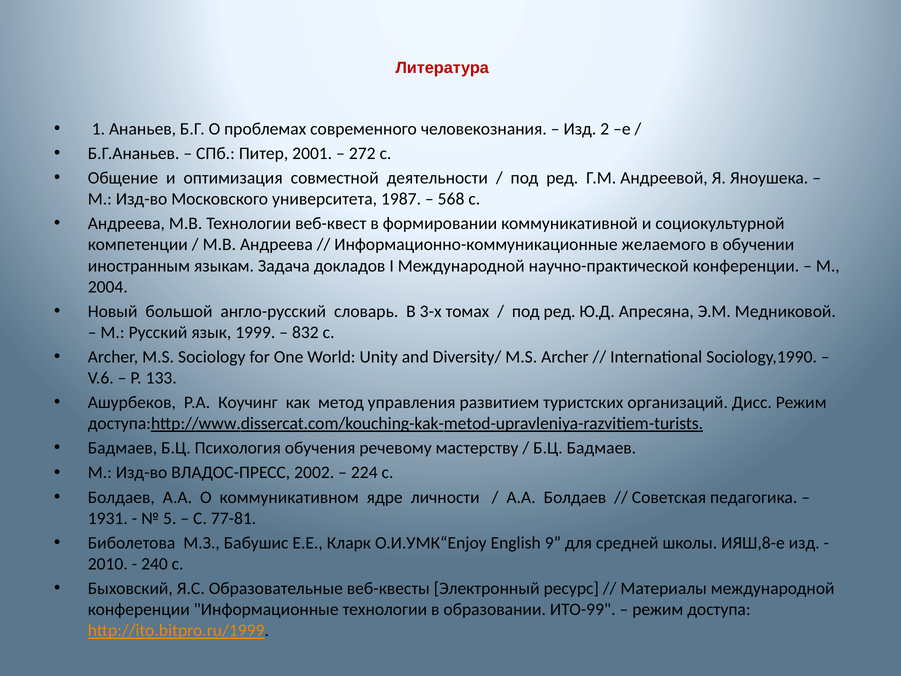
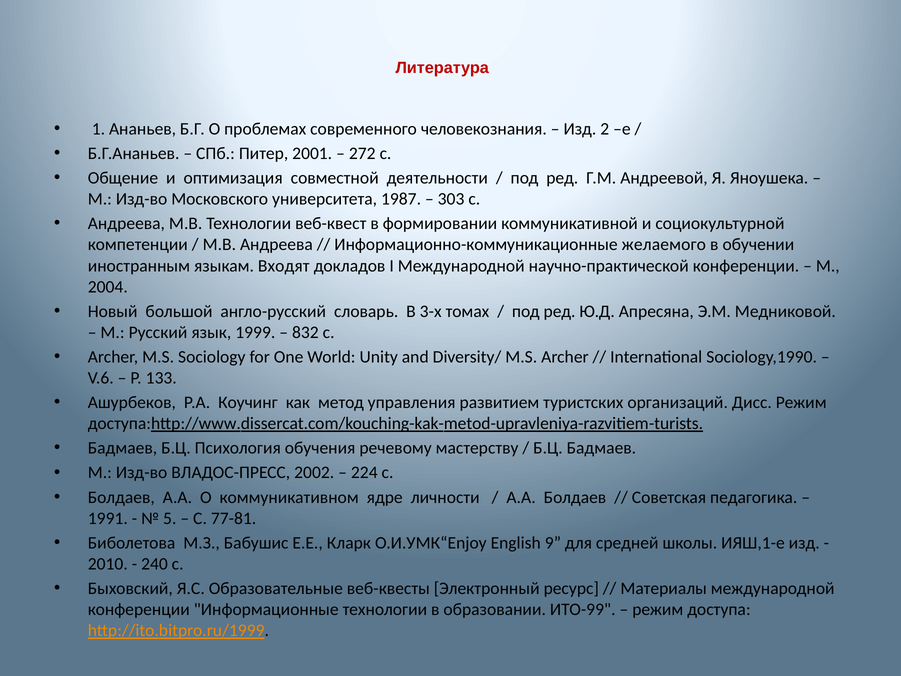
568: 568 -> 303 (451, 199)
Задача: Задача -> Входят (284, 266)
1931: 1931 -> 1991 (108, 518)
ИЯШ,8-е: ИЯШ,8-е -> ИЯШ,1-е (753, 543)
